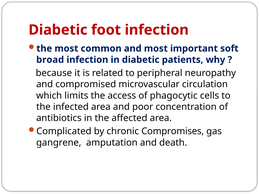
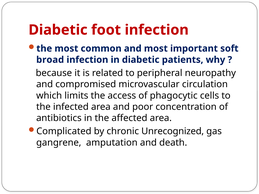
Compromises: Compromises -> Unrecognized (173, 131)
